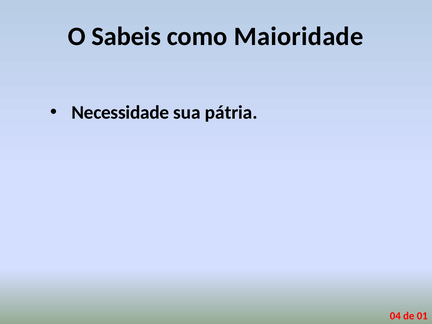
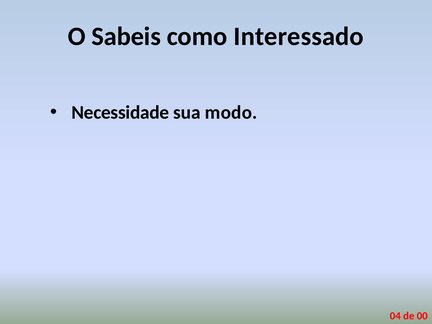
Maioridade: Maioridade -> Interessado (299, 37)
pátria: pátria -> modo (231, 112)
01: 01 -> 00 (422, 316)
